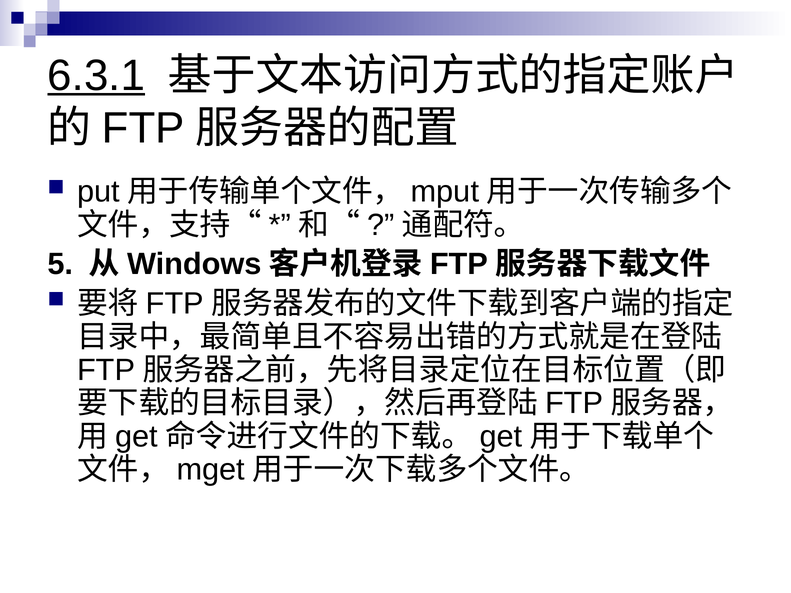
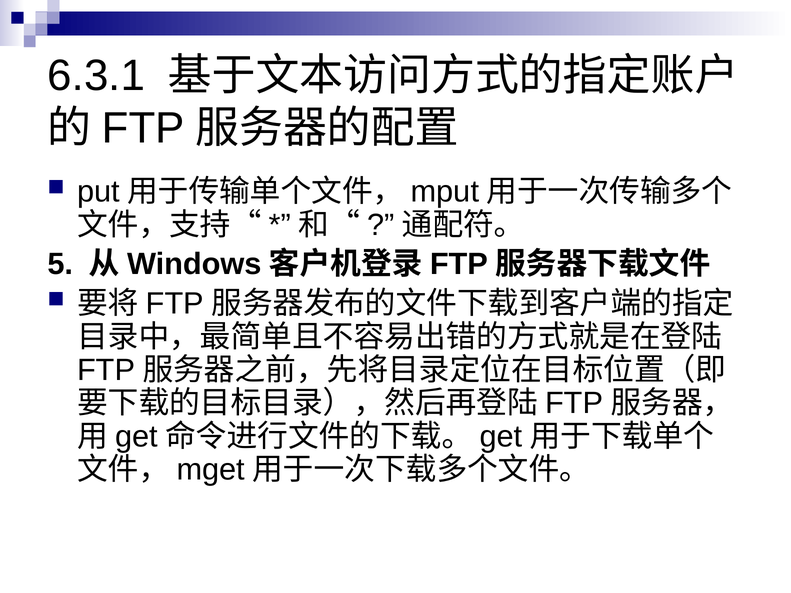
6.3.1 underline: present -> none (96, 76)
